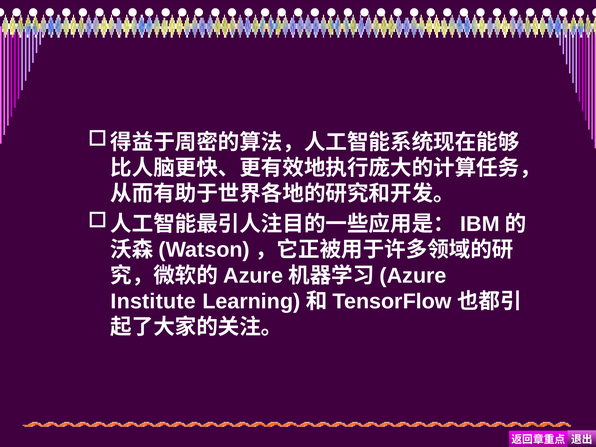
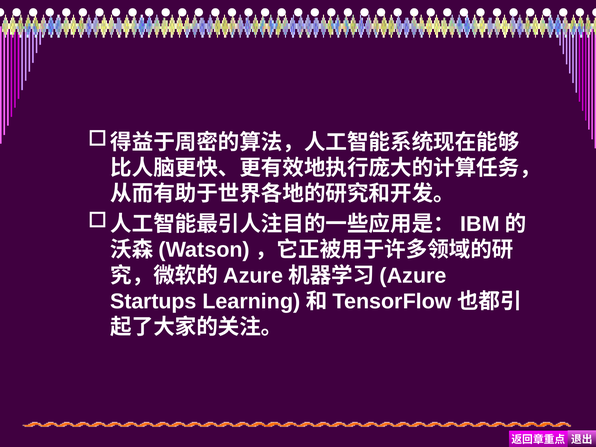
Institute: Institute -> Startups (153, 301)
